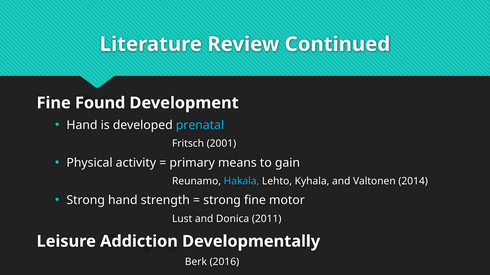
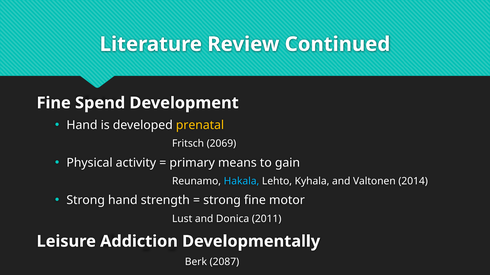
Found: Found -> Spend (100, 103)
prenatal colour: light blue -> yellow (200, 126)
2001: 2001 -> 2069 (221, 144)
2016: 2016 -> 2087 (224, 262)
